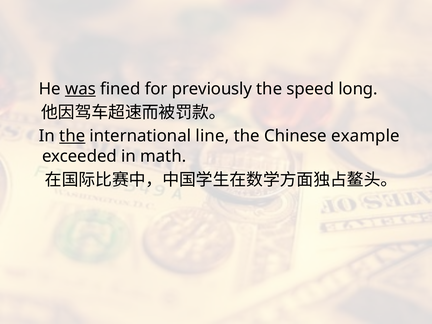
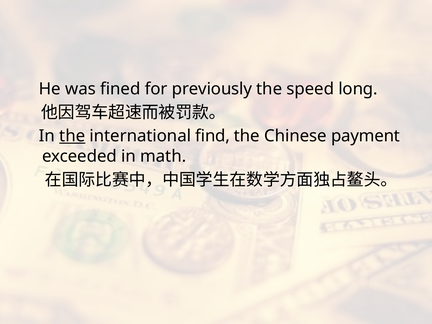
was underline: present -> none (80, 89)
line: line -> find (213, 136)
example: example -> payment (366, 136)
